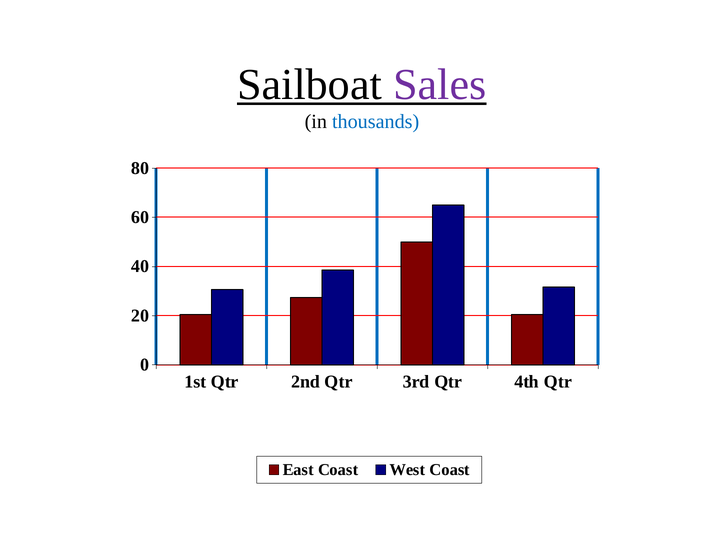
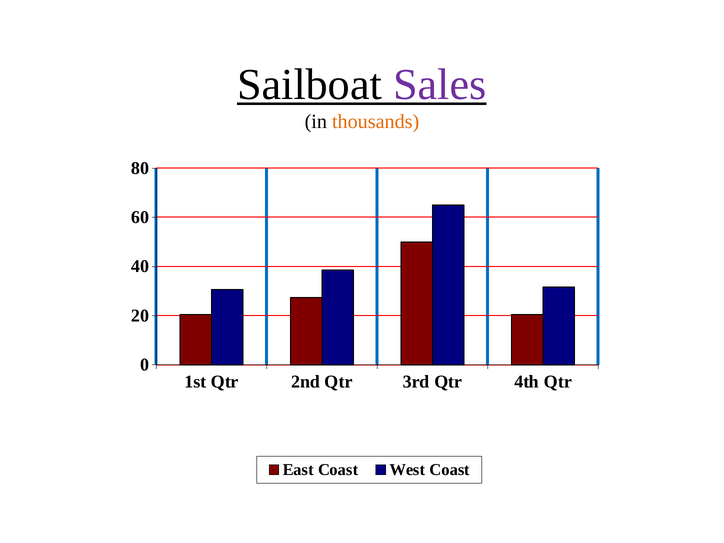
thousands colour: blue -> orange (376, 121)
